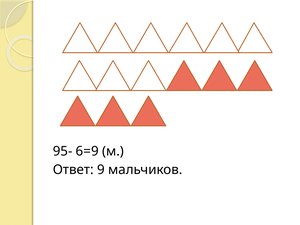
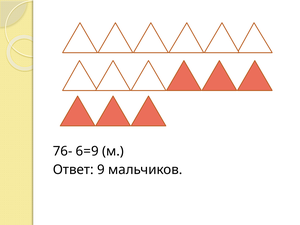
95-: 95- -> 76- (63, 151)
